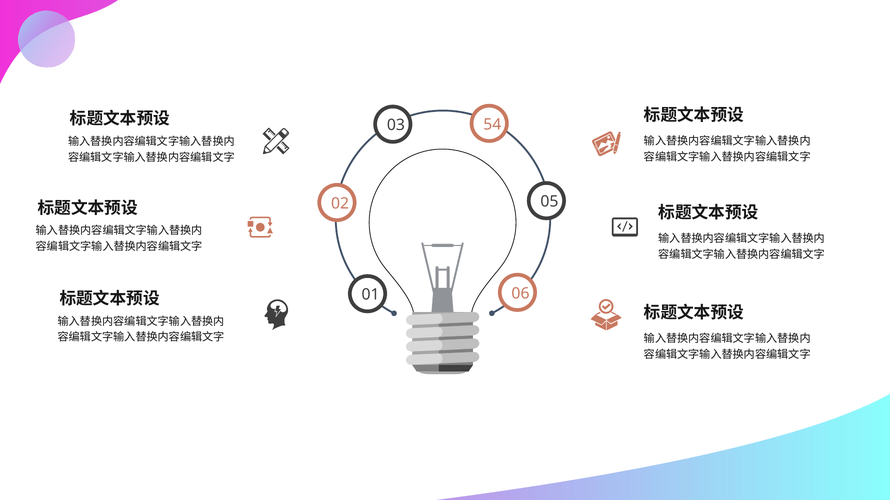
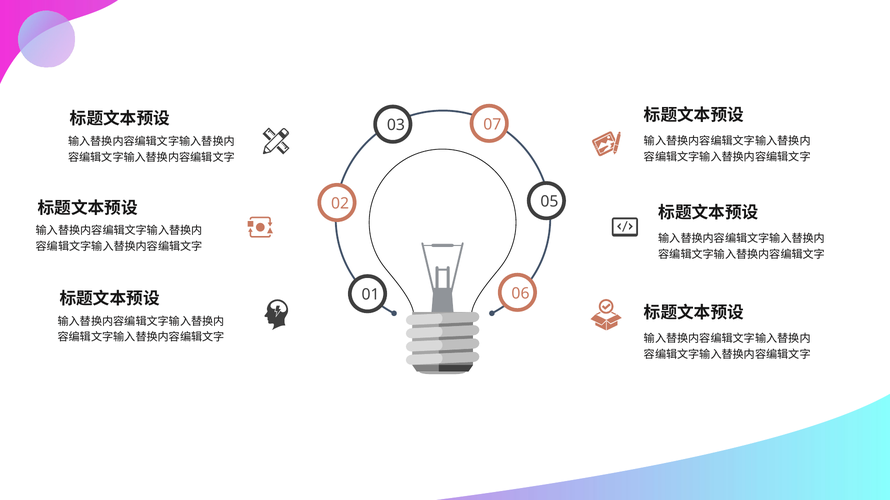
54: 54 -> 07 (492, 125)
